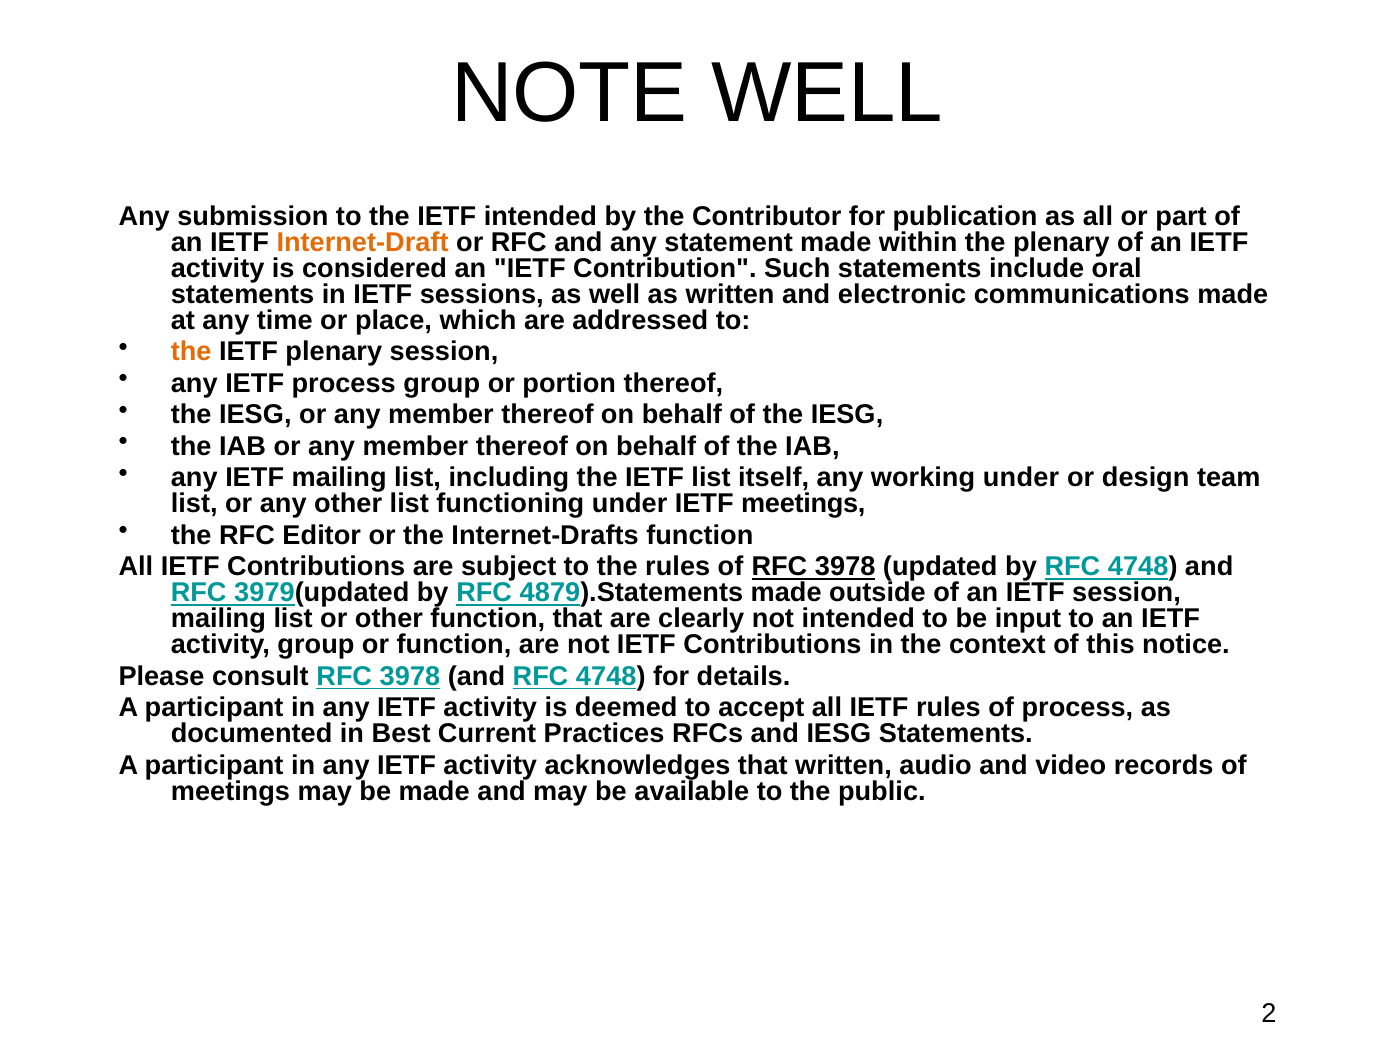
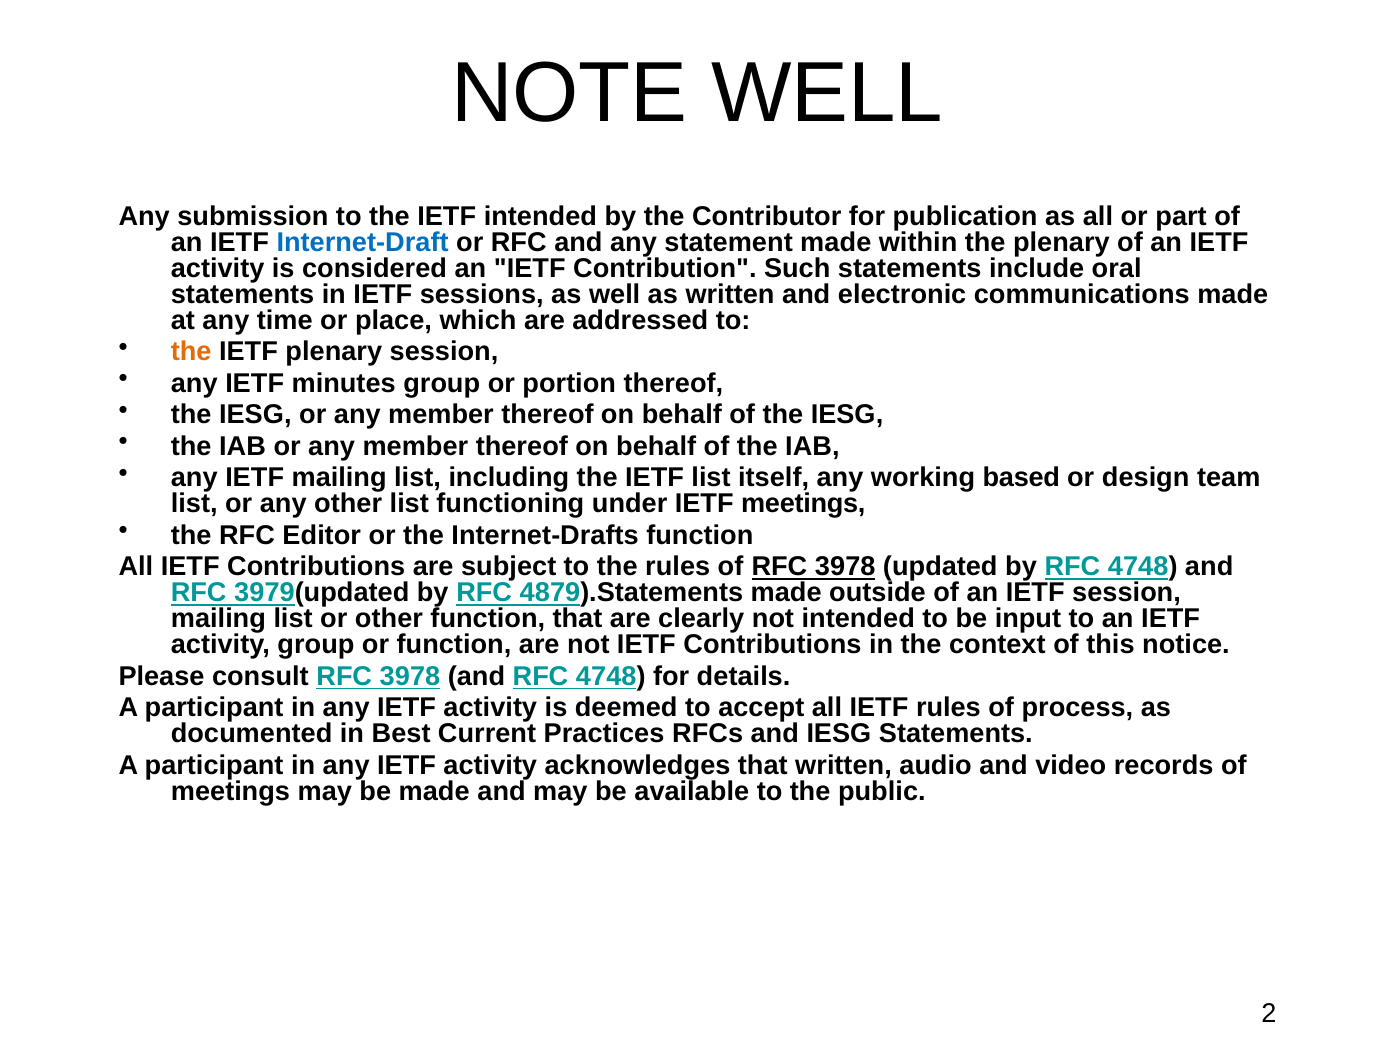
Internet-Draft colour: orange -> blue (363, 243)
IETF process: process -> minutes (344, 384)
working under: under -> based (1021, 478)
